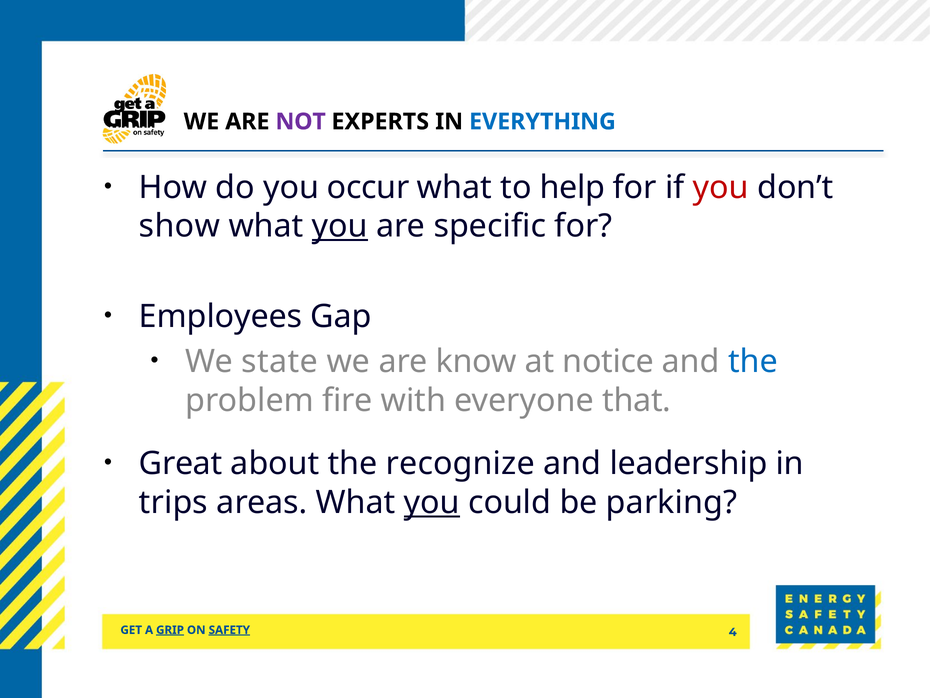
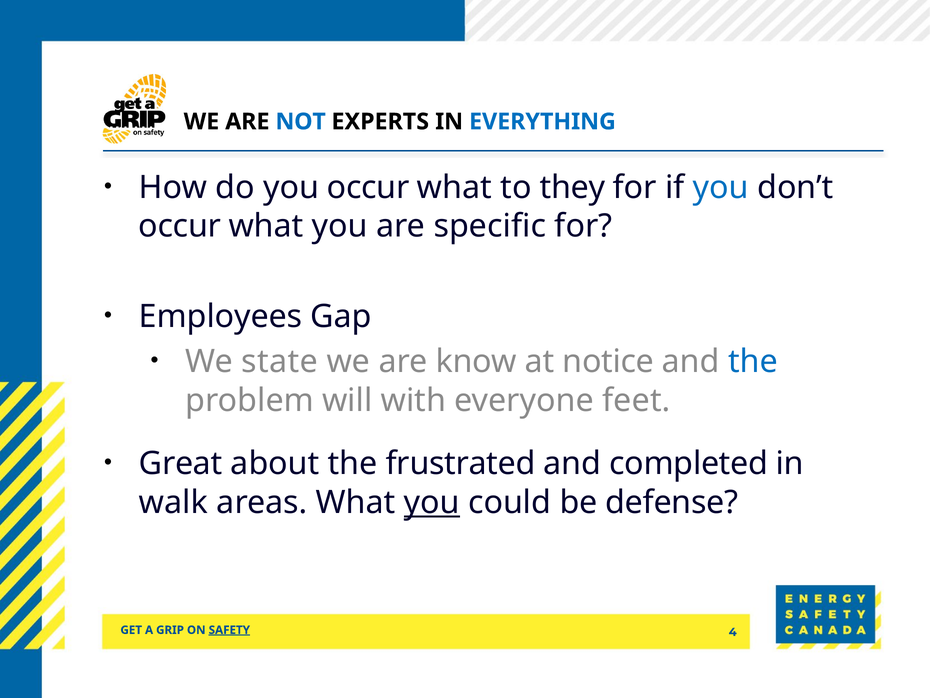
NOT colour: purple -> blue (301, 122)
help: help -> they (572, 187)
you colour: red -> blue (721, 187)
show: show -> occur (180, 226)
you underline: present -> none (340, 226)
fire: fire -> will (347, 400)
that: that -> feet (636, 400)
recognize: recognize -> frustrated (461, 463)
leadership: leadership -> completed (689, 463)
trips: trips -> walk (173, 502)
parking: parking -> defense (672, 502)
GRIP underline: present -> none (170, 630)
